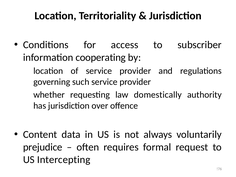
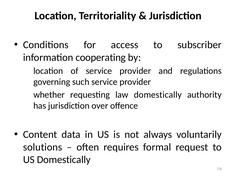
prejudice: prejudice -> solutions (43, 147)
US Intercepting: Intercepting -> Domestically (64, 160)
